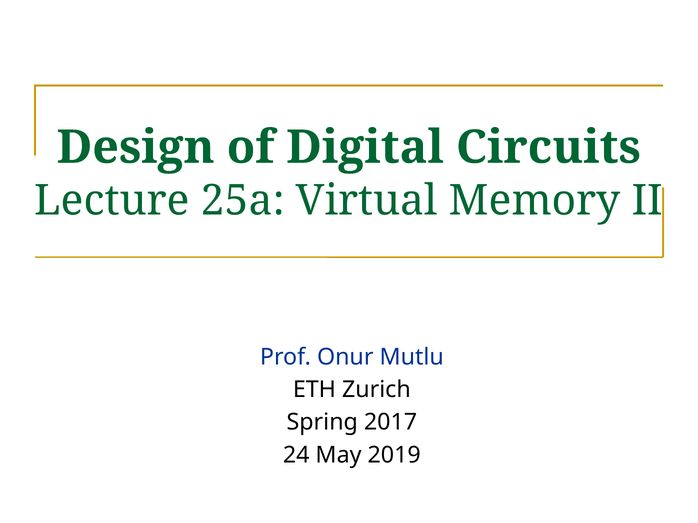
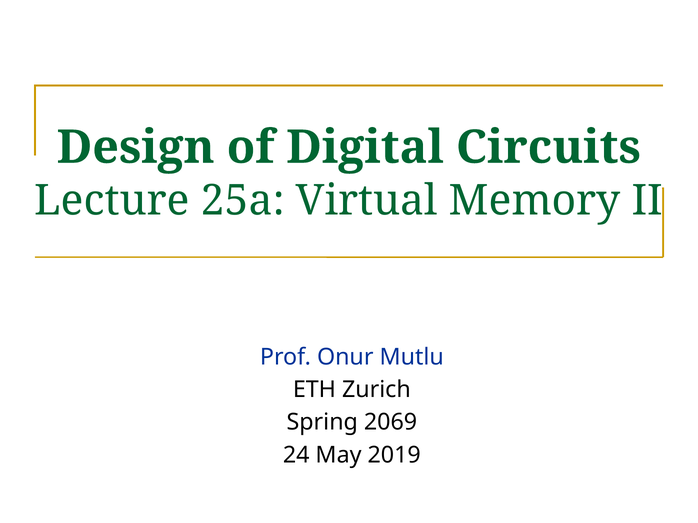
2017: 2017 -> 2069 (391, 423)
